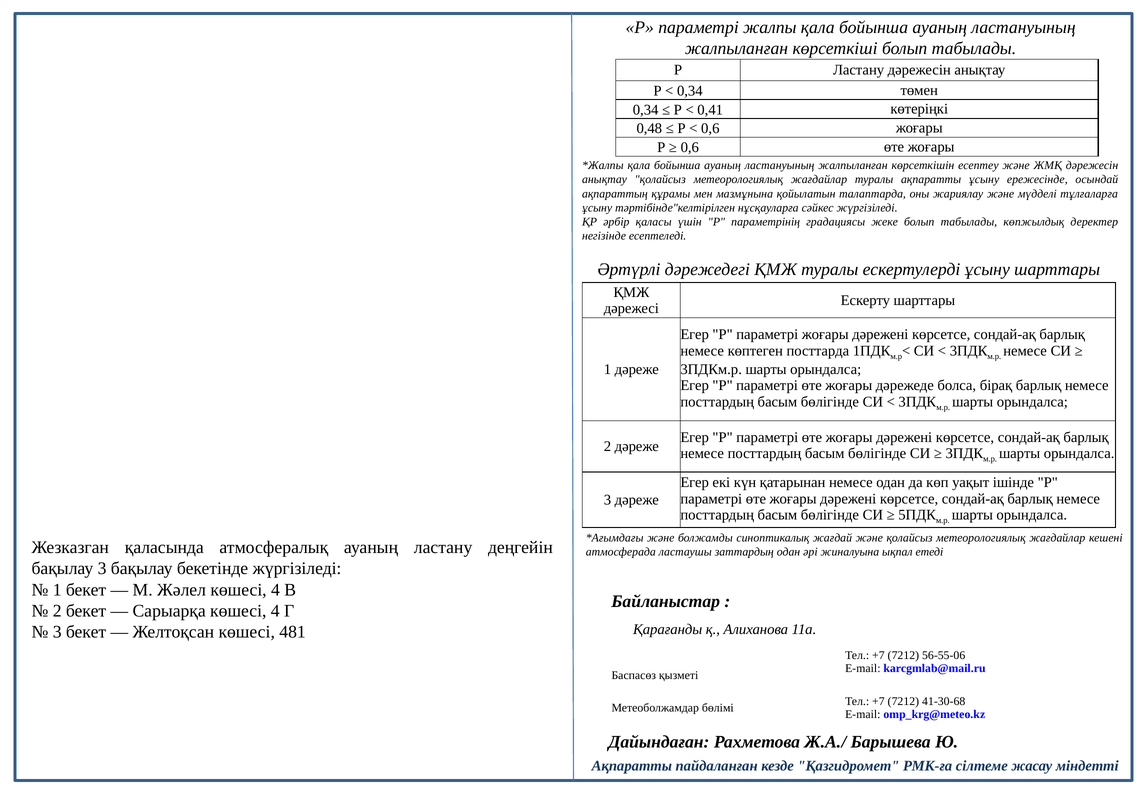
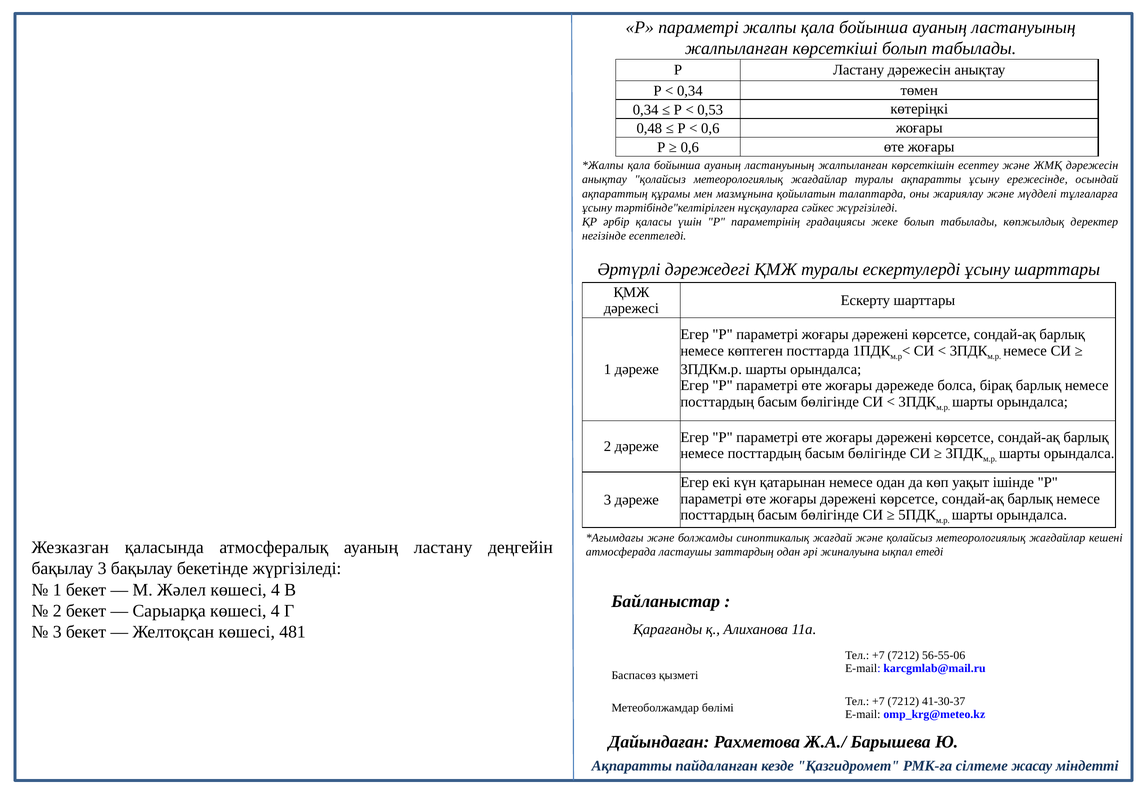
0,41: 0,41 -> 0,53 (710, 110)
41-30-68: 41-30-68 -> 41-30-37 (944, 701)
